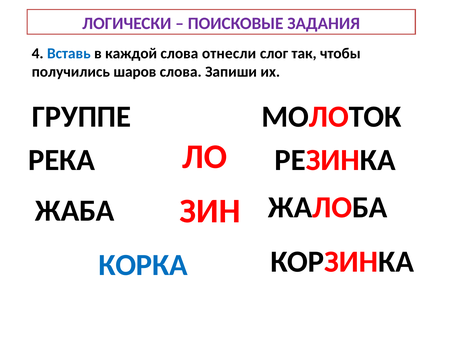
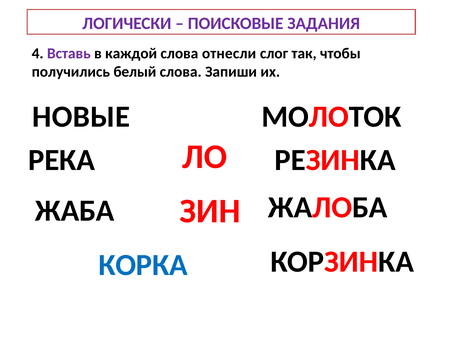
Вставь colour: blue -> purple (69, 53)
шаров: шаров -> белый (135, 72)
ГРУППЕ: ГРУППЕ -> НОВЫЕ (81, 117)
